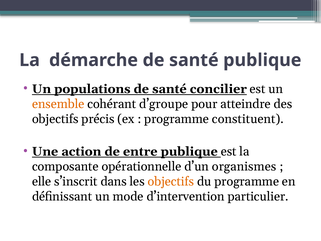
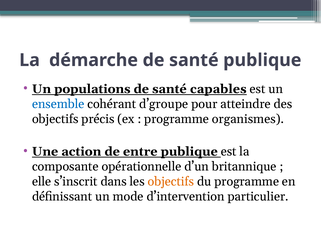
concilier: concilier -> capables (218, 89)
ensemble colour: orange -> blue (58, 104)
constituent: constituent -> organismes (248, 119)
organismes: organismes -> britannique (244, 166)
